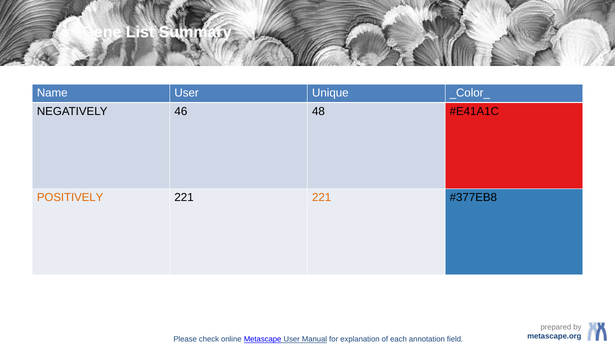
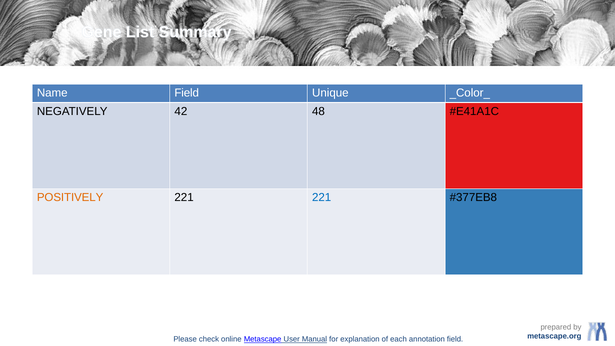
Name User: User -> Field (187, 93)
46: 46 -> 42 (181, 111)
221 colour: orange -> blue (322, 198)
